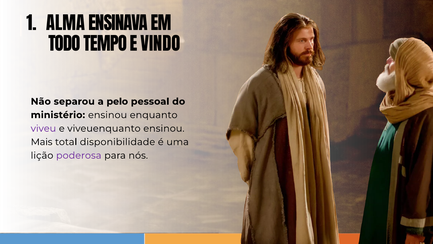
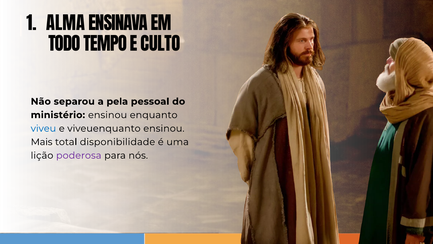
VINDO: VINDO -> CULTO (161, 45)
pelo: pelo -> pela (117, 101)
viveu colour: purple -> blue (43, 128)
